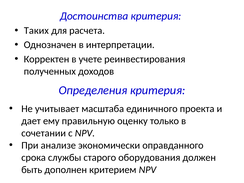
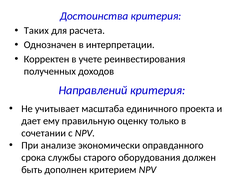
Определения: Определения -> Направлений (93, 90)
